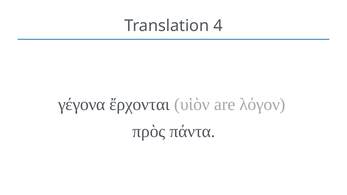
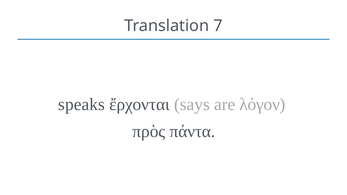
4: 4 -> 7 (218, 26)
γέγονα: γέγονα -> speaks (82, 105)
υἱὸν: υἱὸν -> says (192, 105)
